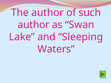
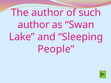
Waters: Waters -> People (56, 49)
